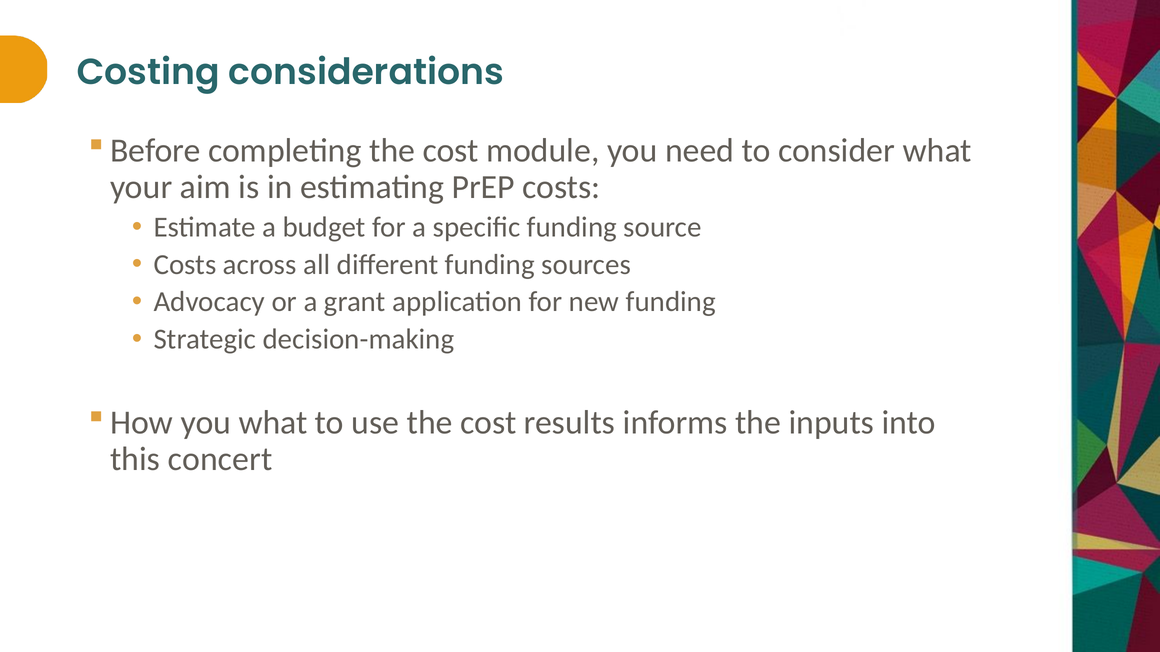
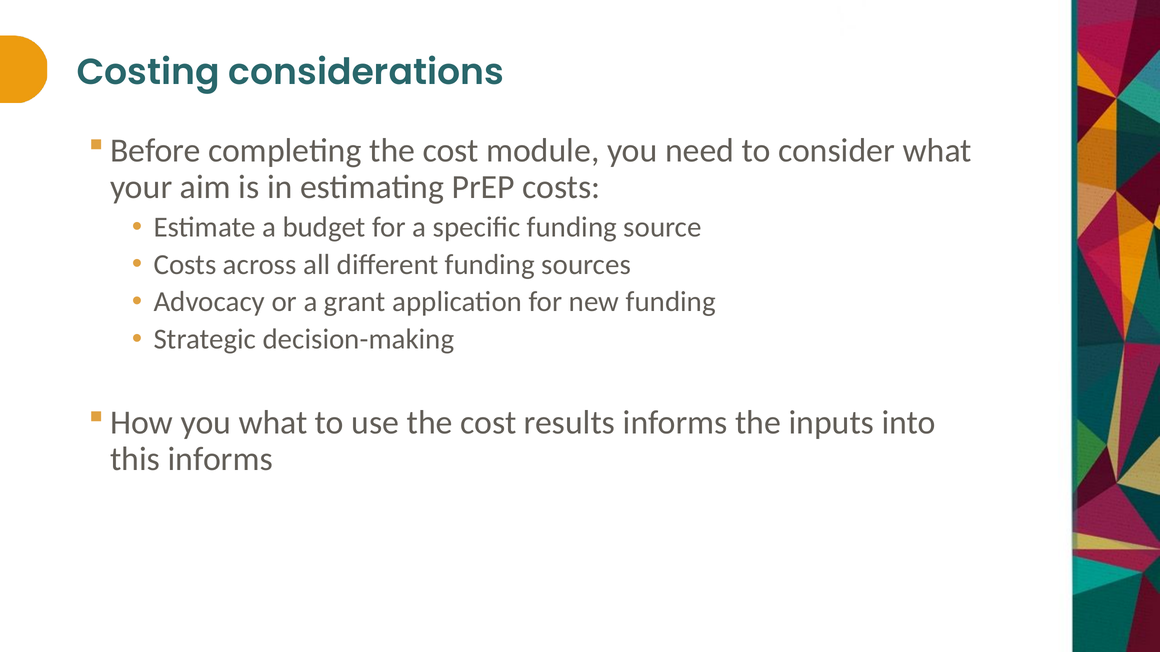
this concert: concert -> informs (220, 459)
